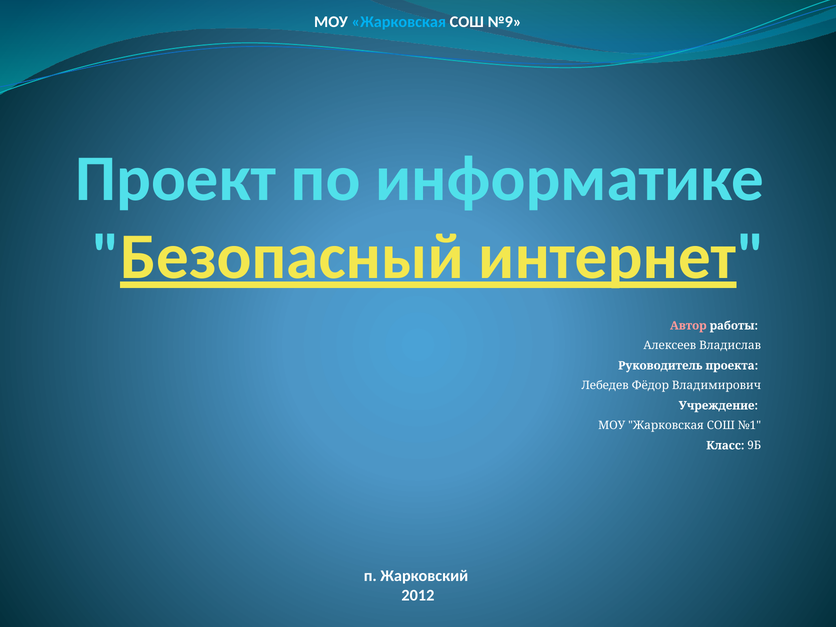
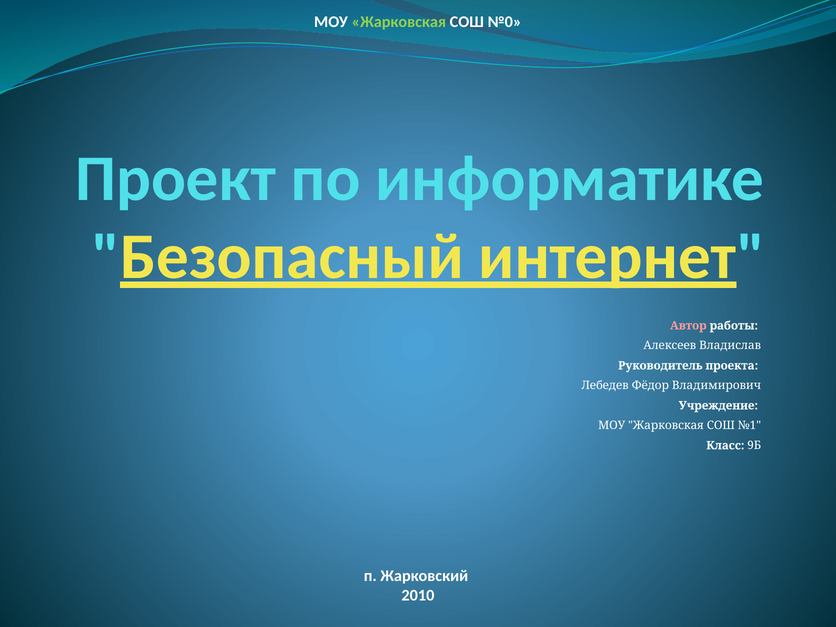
Жарковская colour: light blue -> light green (399, 22)
№9: №9 -> №0 (505, 22)
2012: 2012 -> 2010 (418, 595)
